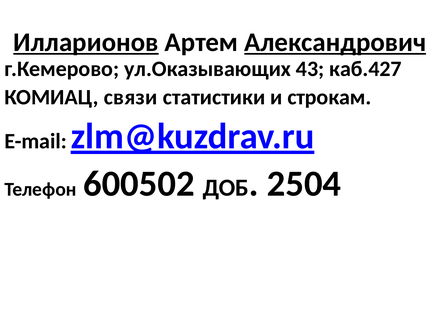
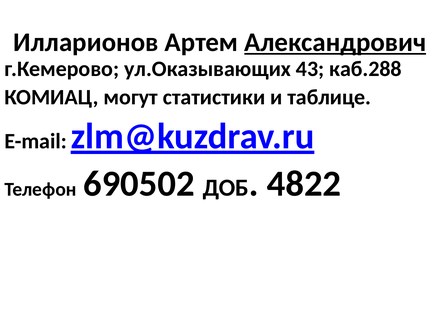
Илларионов underline: present -> none (86, 42)
каб.427: каб.427 -> каб.288 (365, 69)
связи: связи -> могут (131, 97)
строкам: строкам -> таблице (329, 97)
600502: 600502 -> 690502 (139, 184)
2504: 2504 -> 4822 (304, 184)
